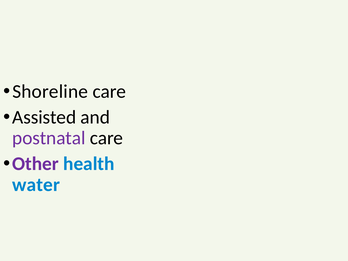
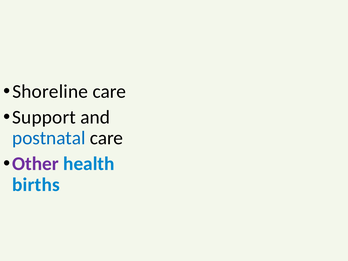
Assisted: Assisted -> Support (44, 117)
postnatal colour: purple -> blue (49, 138)
water: water -> births (36, 185)
